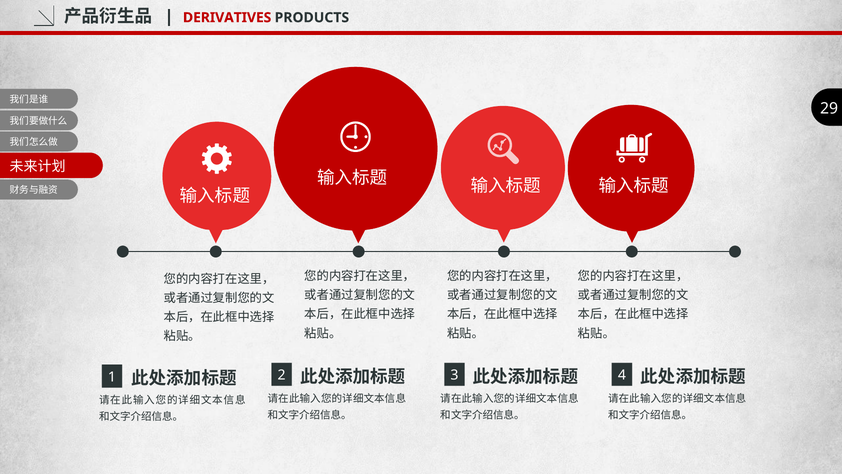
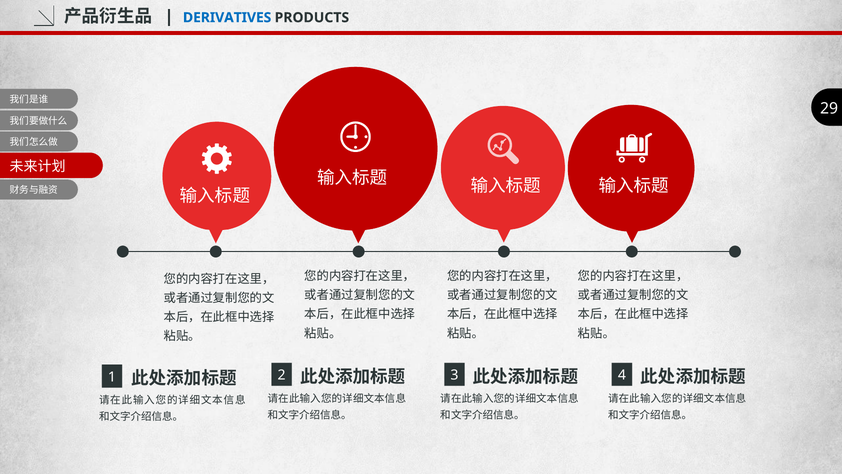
DERIVATIVES colour: red -> blue (227, 18)
